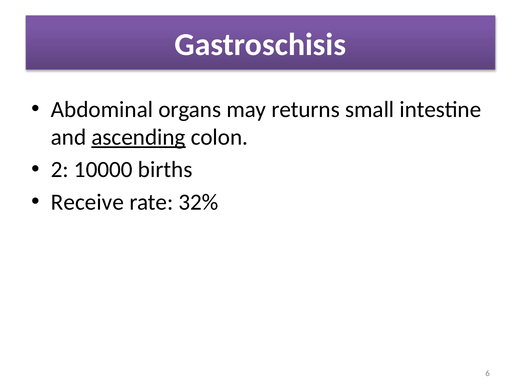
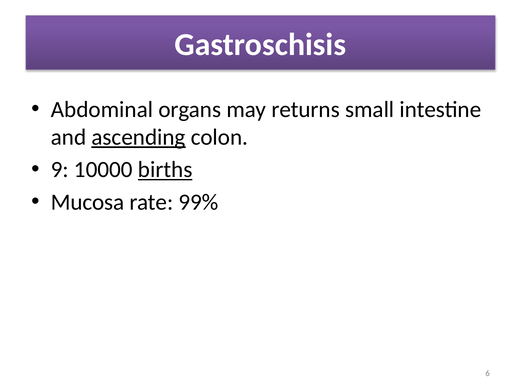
2: 2 -> 9 (60, 170)
births underline: none -> present (165, 170)
Receive: Receive -> Mucosa (88, 202)
32%: 32% -> 99% (198, 202)
